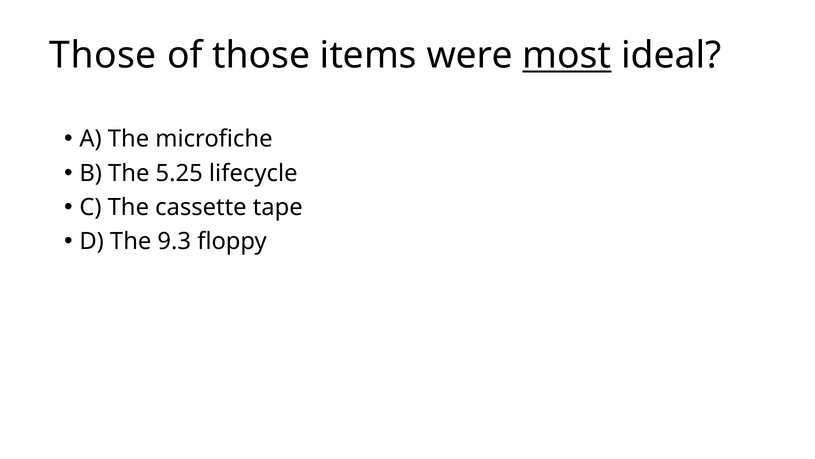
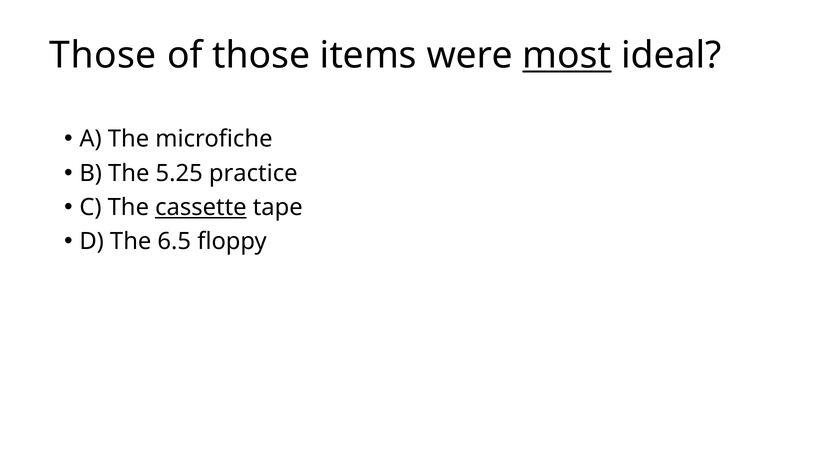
lifecycle: lifecycle -> practice (253, 173)
cassette underline: none -> present (201, 207)
9.3: 9.3 -> 6.5 (174, 241)
